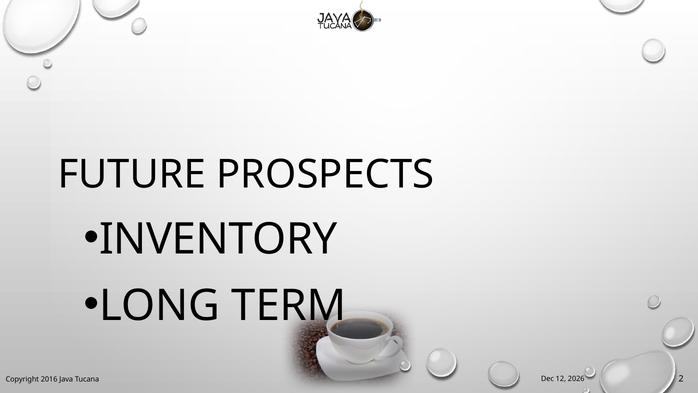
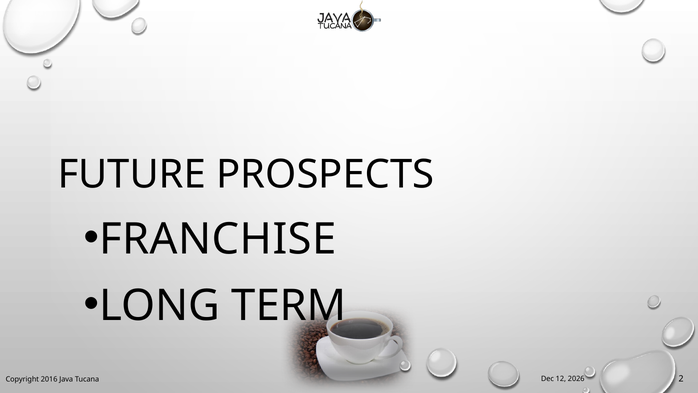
INVENTORY: INVENTORY -> FRANCHISE (218, 239)
